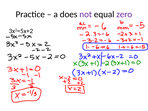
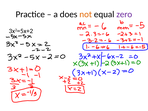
not colour: purple -> orange (86, 14)
